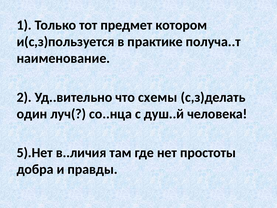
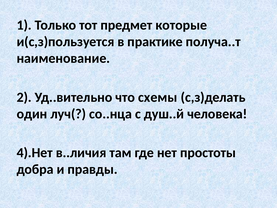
котором: котором -> которые (181, 25)
5).Нет: 5).Нет -> 4).Нет (35, 153)
